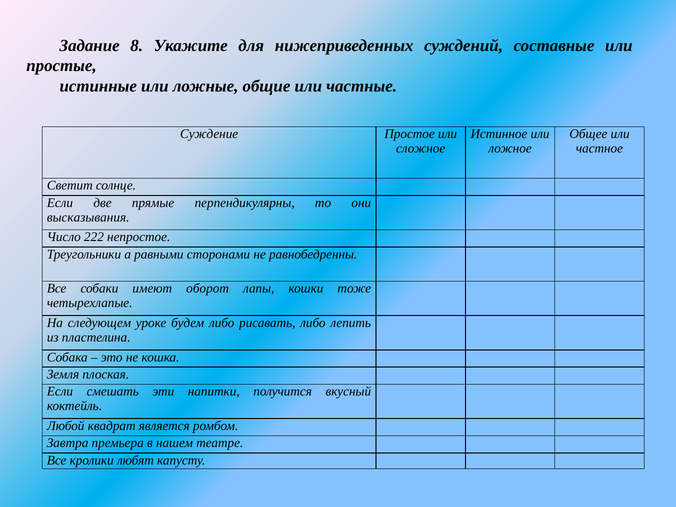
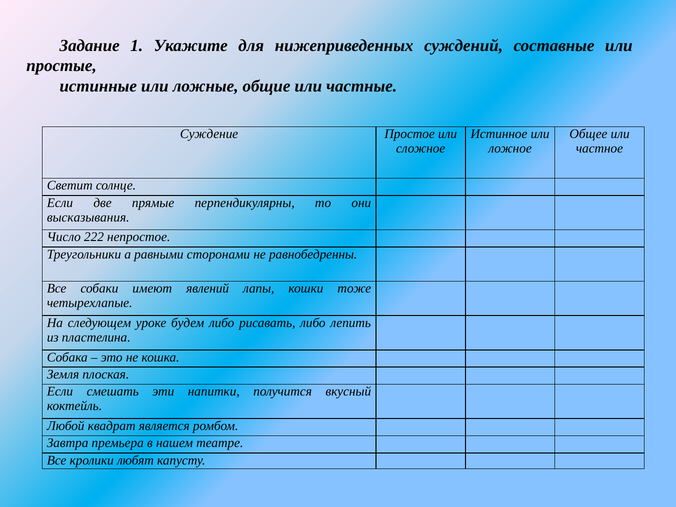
8: 8 -> 1 (137, 46)
оборот: оборот -> явлений (208, 289)
